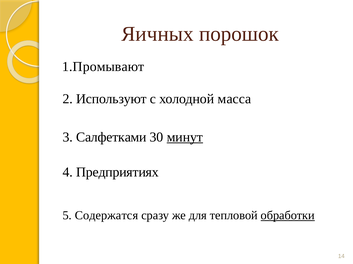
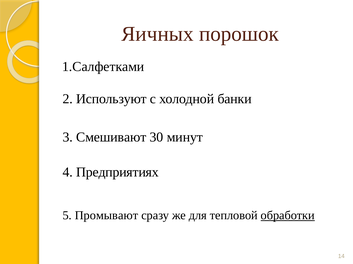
1.Промывают: 1.Промывают -> 1.Салфетками (103, 67)
масса: масса -> банки (235, 99)
Салфетками: Салфетками -> Смешивают (111, 137)
минут underline: present -> none (185, 137)
Содержатся: Содержатся -> Промывают (106, 216)
